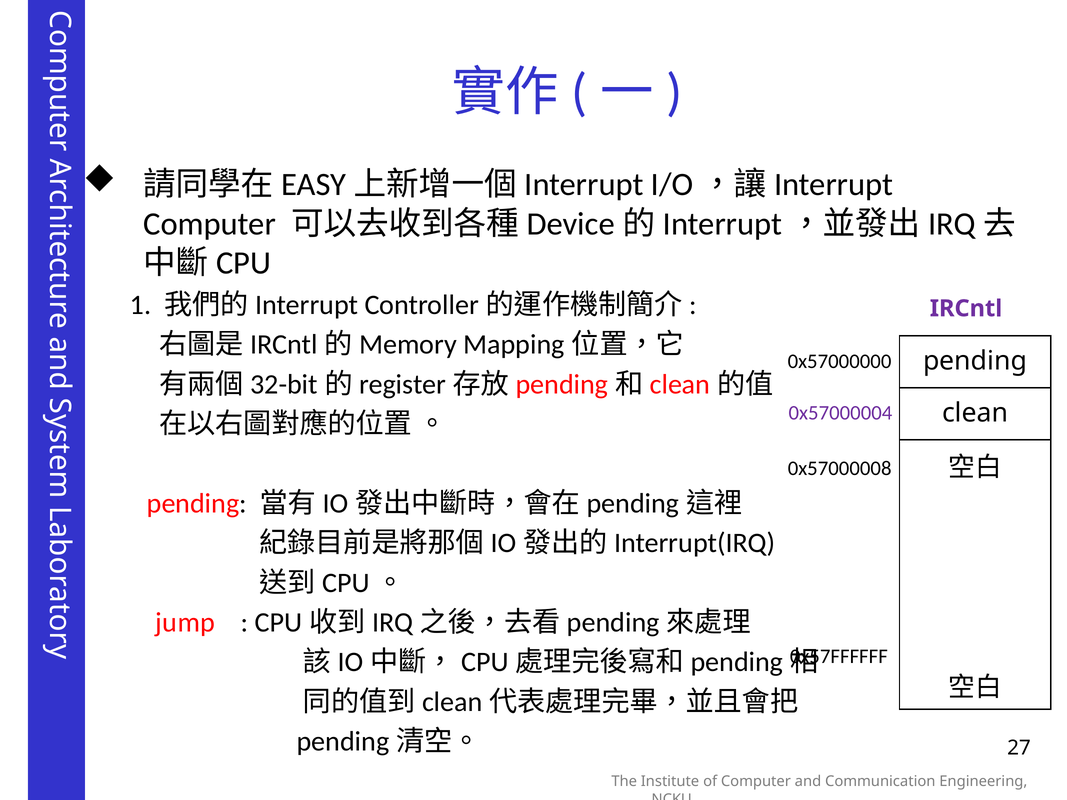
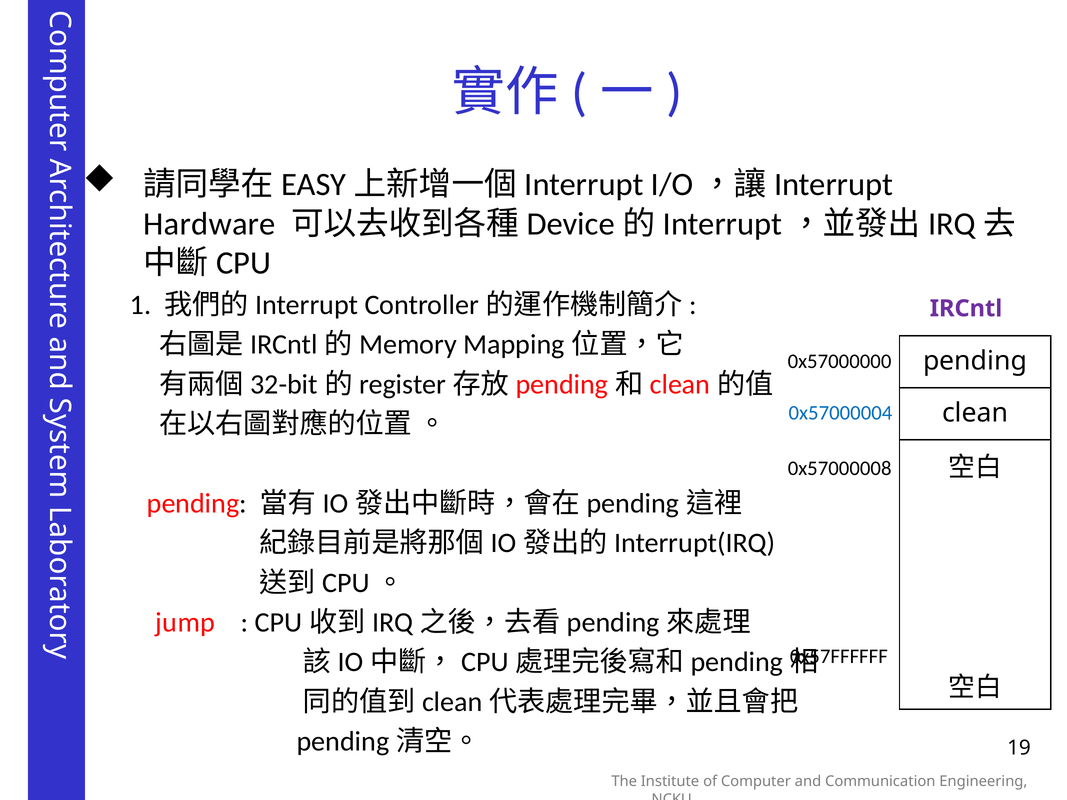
Computer: Computer -> Hardware (209, 224)
0x57000004 colour: purple -> blue (840, 413)
27: 27 -> 19 (1019, 748)
